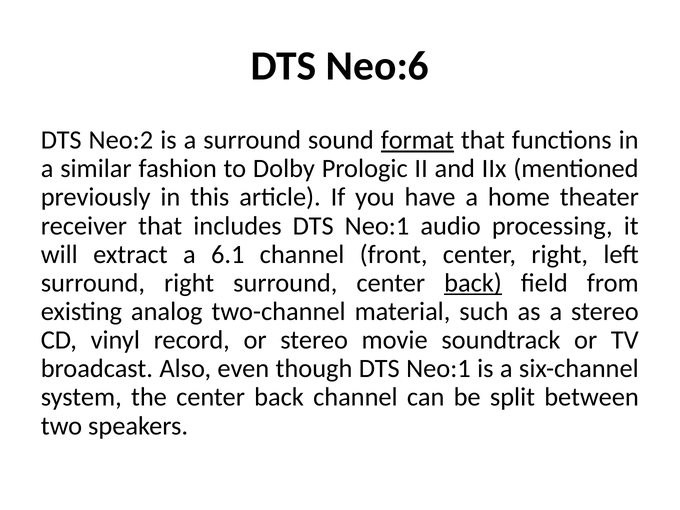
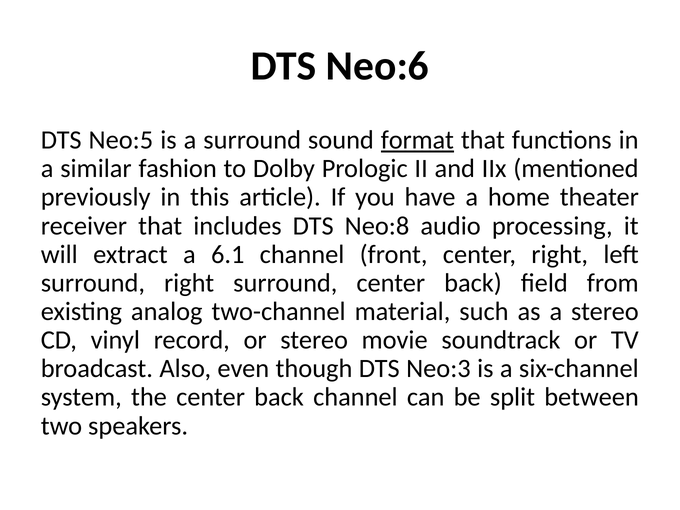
Neo:2: Neo:2 -> Neo:5 (121, 140)
includes DTS Neo:1: Neo:1 -> Neo:8 (377, 226)
back underline: present -> none (473, 283)
though DTS Neo:1: Neo:1 -> Neo:3 (438, 369)
